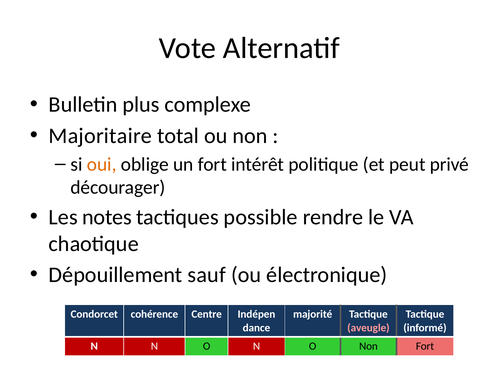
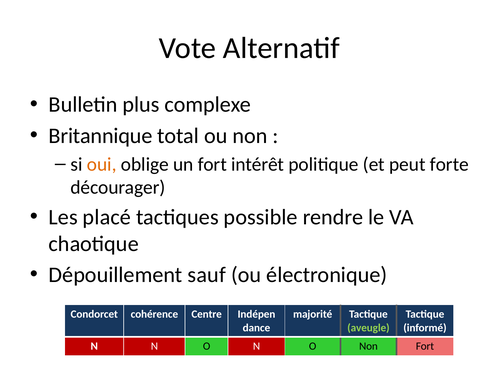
Majoritaire: Majoritaire -> Britannique (101, 136)
privé: privé -> forte (449, 164)
notes: notes -> placé (107, 217)
aveugle colour: pink -> light green (368, 328)
